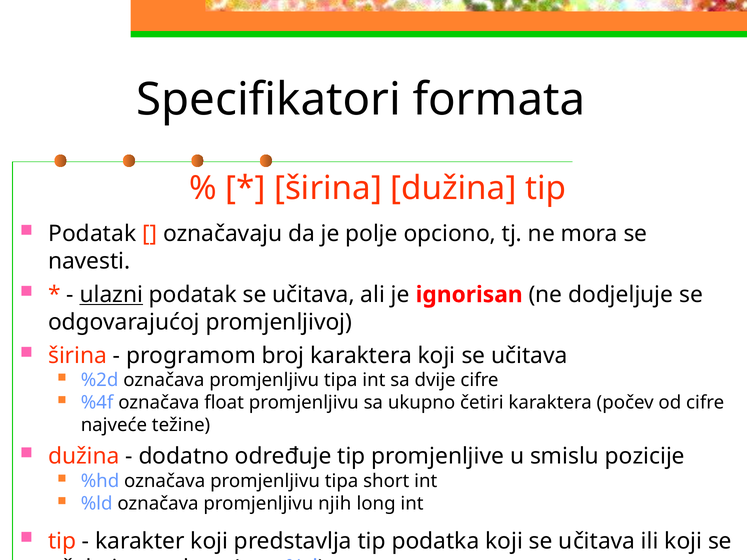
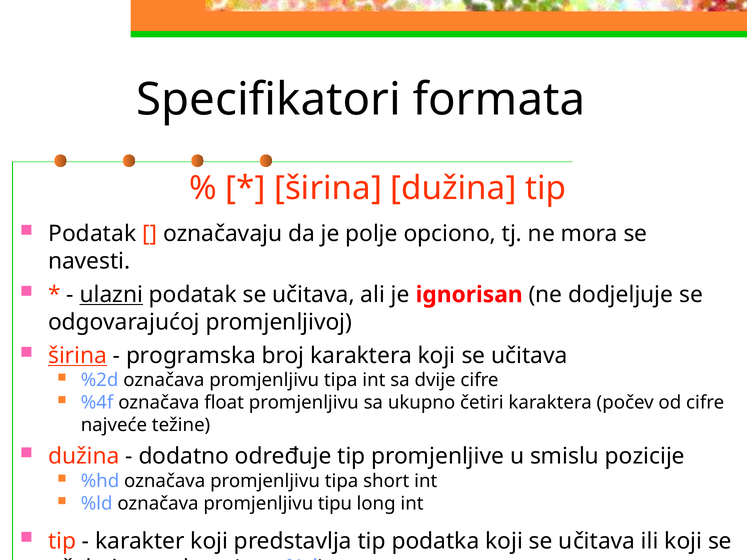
širina underline: none -> present (78, 356)
programom: programom -> programska (191, 356)
njih: njih -> tipu (335, 504)
